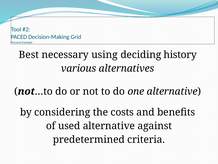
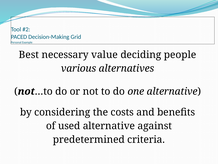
using: using -> value (105, 55)
history: history -> people (180, 55)
